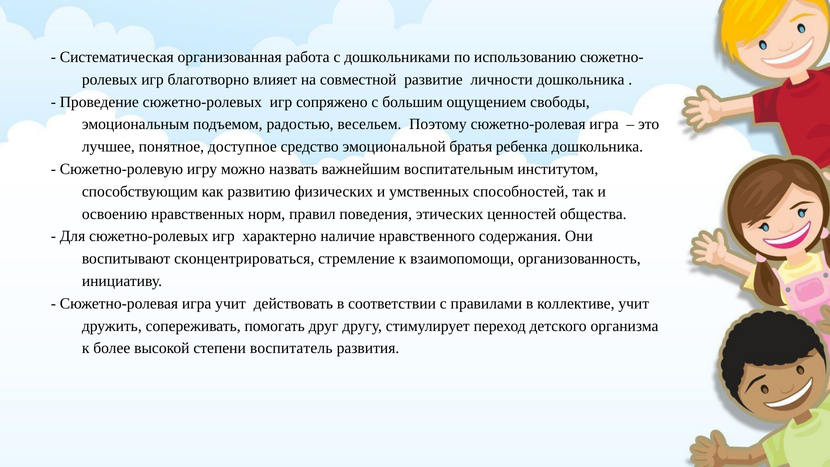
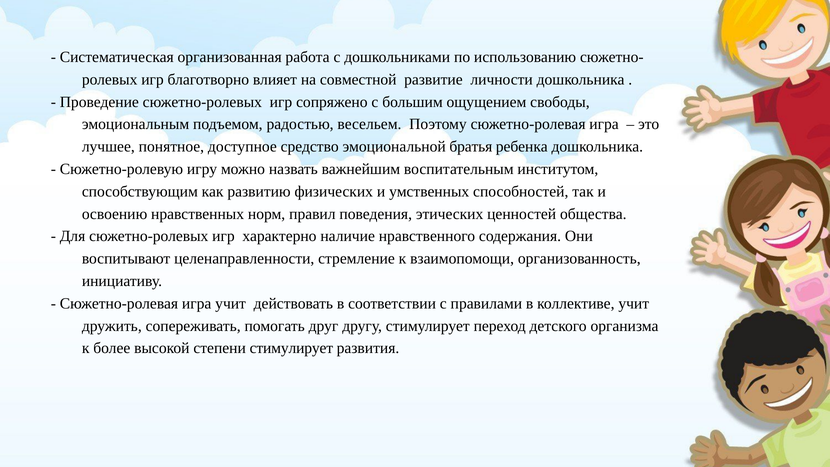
сконцентрироваться: сконцентрироваться -> целенаправленности (244, 259)
степени воспитатель: воспитатель -> стимулирует (291, 348)
